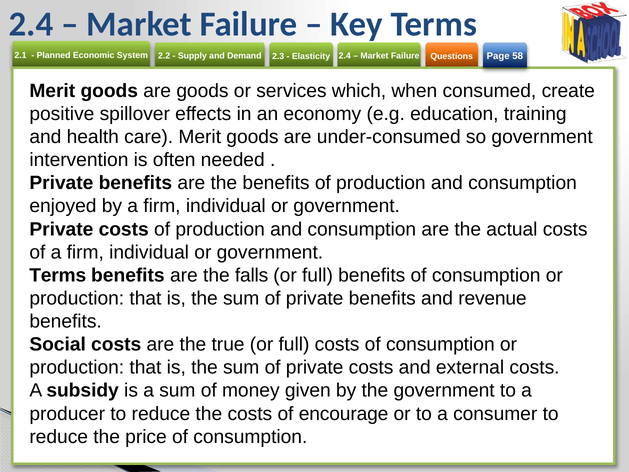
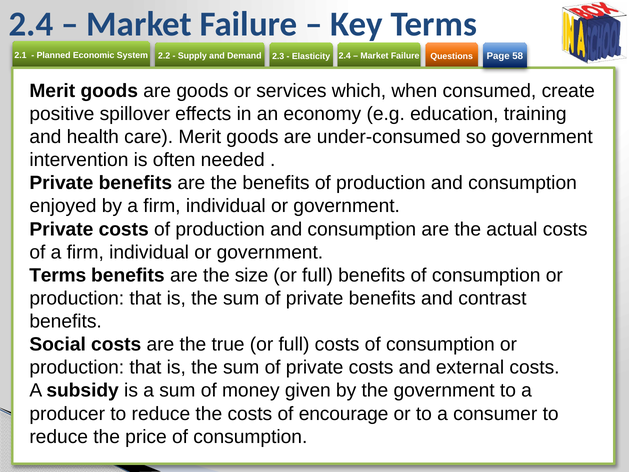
falls: falls -> size (252, 275)
revenue: revenue -> contrast (492, 298)
